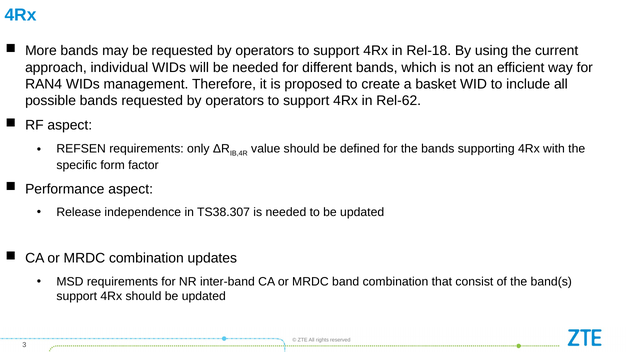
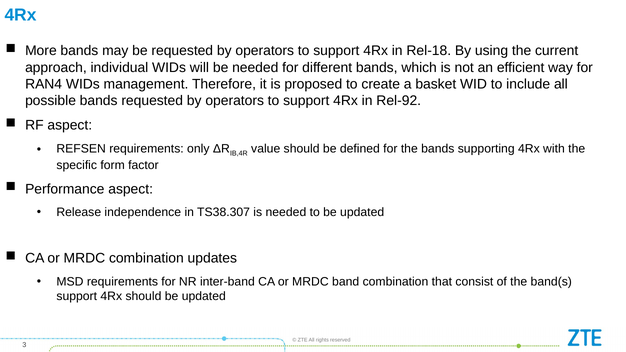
Rel-62: Rel-62 -> Rel-92 (399, 101)
